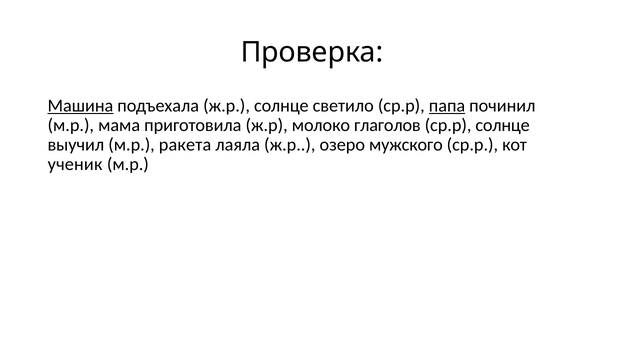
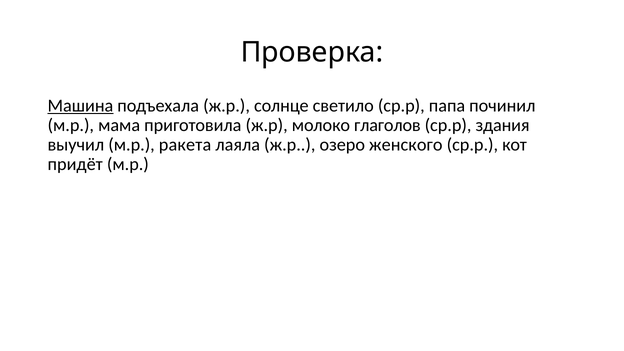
папа underline: present -> none (447, 106)
ср.р солнце: солнце -> здания (503, 125)
мужского: мужского -> женского (406, 145)
ученик: ученик -> придёт (75, 164)
